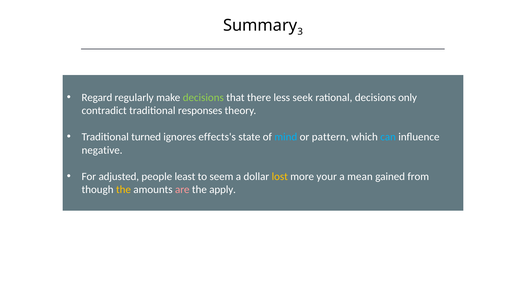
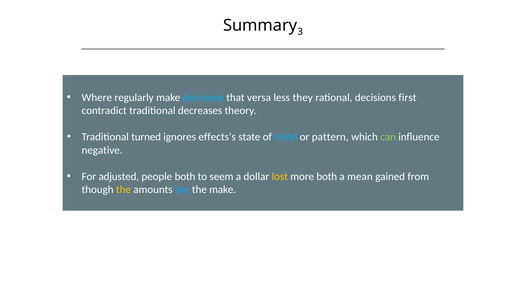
Regard: Regard -> Where (97, 97)
decisions colour: light green -> light blue (203, 97)
there: there -> versa (259, 97)
seek: seek -> they (303, 97)
only: only -> first (407, 97)
responses: responses -> decreases (200, 111)
can colour: light blue -> light green (388, 137)
people least: least -> both (185, 176)
more your: your -> both (327, 176)
are colour: pink -> light blue (182, 189)
the apply: apply -> make (223, 189)
